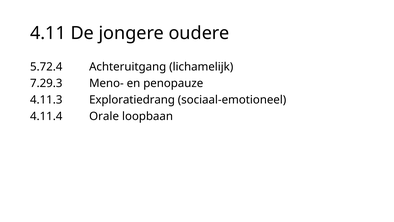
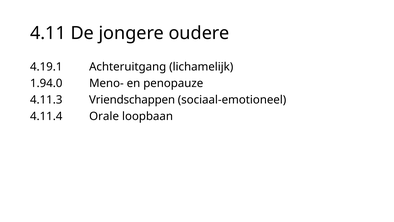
5.72.4: 5.72.4 -> 4.19.1 (46, 67)
7.29.3: 7.29.3 -> 1.94.0 (46, 83)
Exploratiedrang: Exploratiedrang -> Vriendschappen (132, 100)
